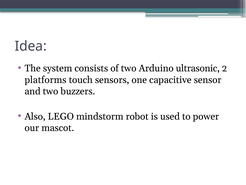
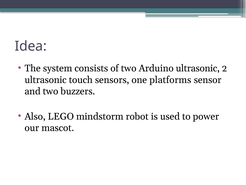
platforms: platforms -> ultrasonic (46, 80)
capacitive: capacitive -> platforms (170, 80)
